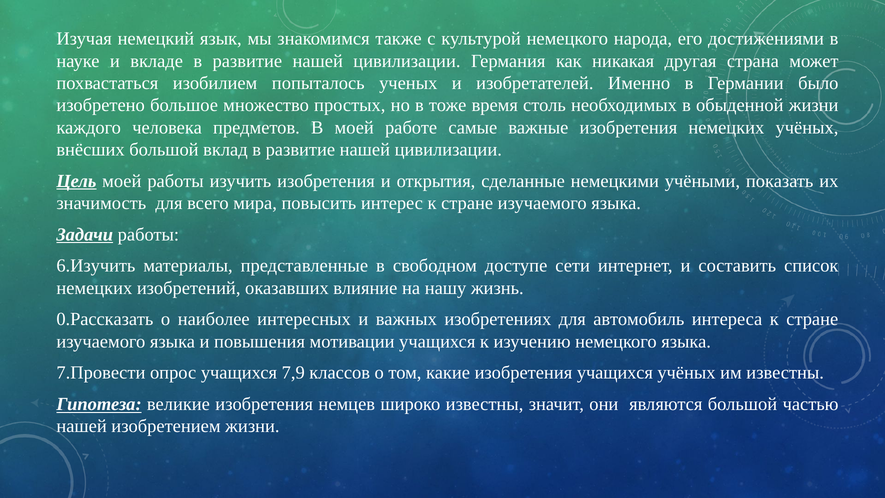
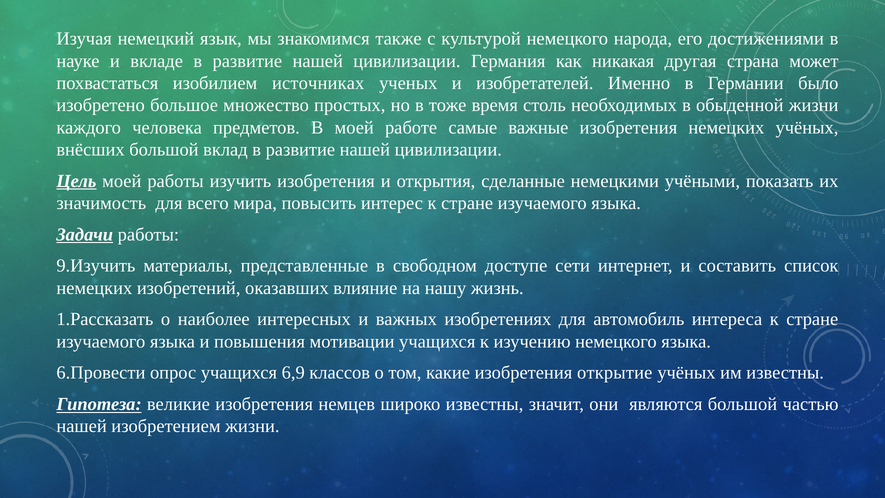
попыталось: попыталось -> источниках (318, 83)
6.Изучить: 6.Изучить -> 9.Изучить (96, 266)
0.Рассказать: 0.Рассказать -> 1.Рассказать (105, 319)
7.Провести: 7.Провести -> 6.Провести (101, 373)
7,9: 7,9 -> 6,9 (293, 373)
изобретения учащихся: учащихся -> открытие (615, 373)
